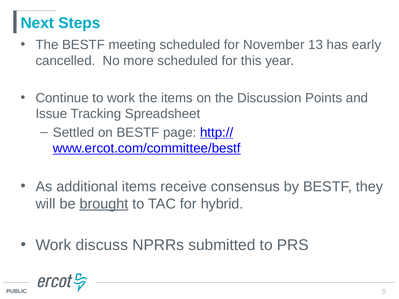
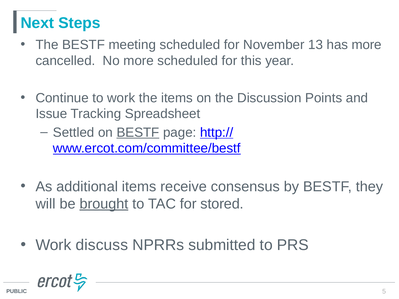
has early: early -> more (367, 45)
BESTF underline: none -> present (138, 133)
hybrid: hybrid -> stored (222, 204)
